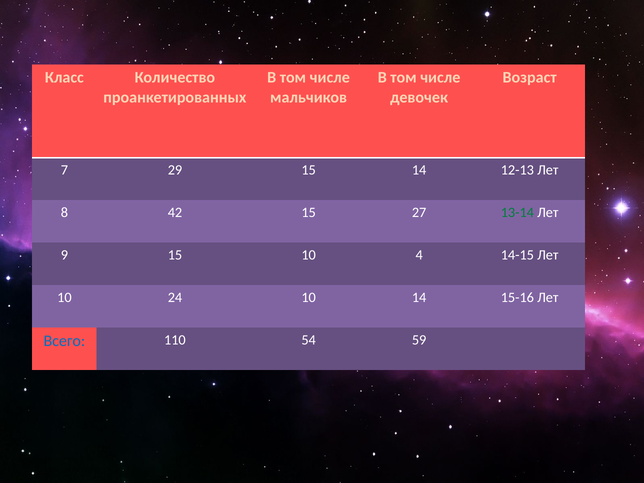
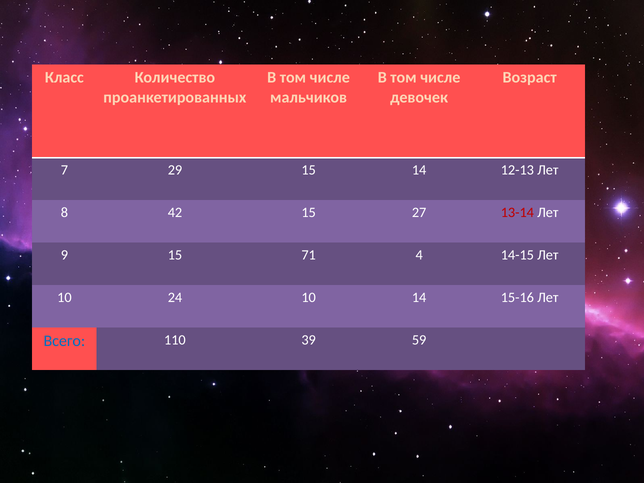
13-14 colour: green -> red (517, 212)
15 10: 10 -> 71 (309, 255)
54: 54 -> 39 (309, 340)
